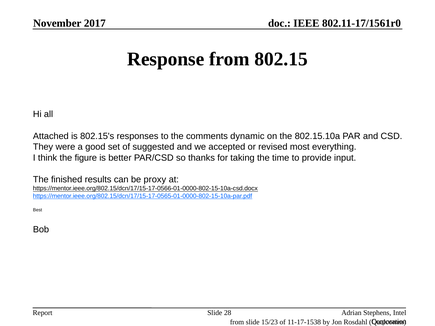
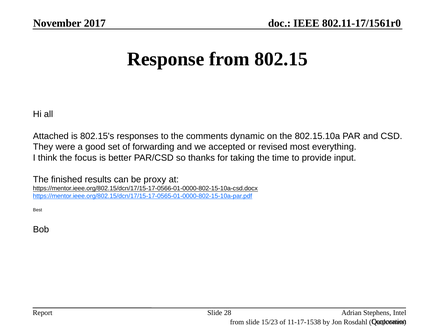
suggested: suggested -> forwarding (153, 147)
figure: figure -> focus (86, 158)
